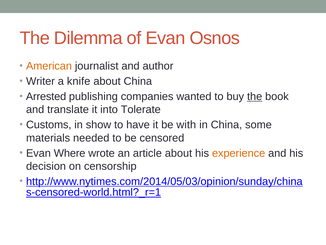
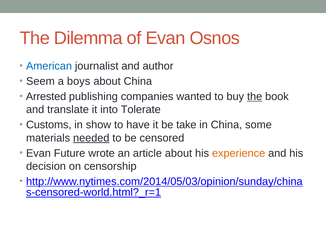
American colour: orange -> blue (49, 66)
Writer: Writer -> Seem (40, 81)
knife: knife -> boys (79, 81)
with: with -> take (186, 125)
needed underline: none -> present (91, 138)
Where: Where -> Future (70, 153)
